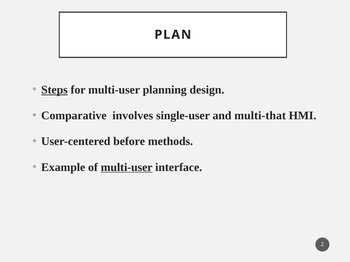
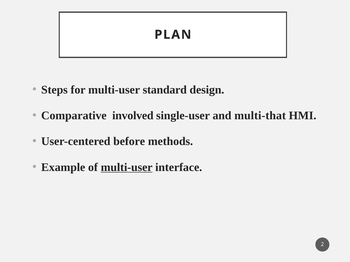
Steps underline: present -> none (54, 90)
planning: planning -> standard (165, 90)
involves: involves -> involved (133, 116)
